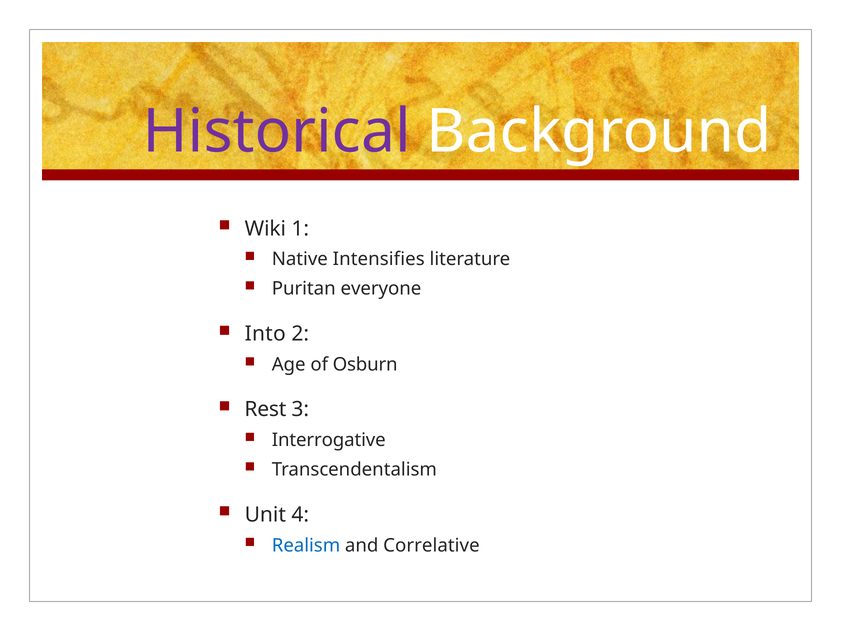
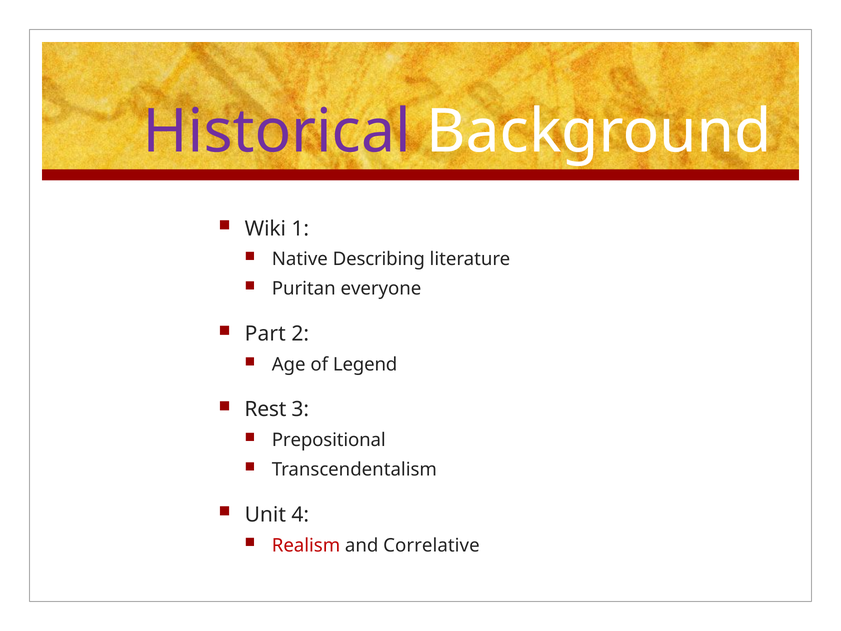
Intensifies: Intensifies -> Describing (379, 259)
Into: Into -> Part (265, 334)
Osburn: Osburn -> Legend (365, 364)
Interrogative: Interrogative -> Prepositional (329, 440)
Realism colour: blue -> red (306, 545)
